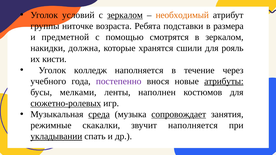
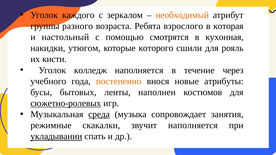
условий: условий -> каждого (78, 15)
зеркалом underline: present -> none (125, 15)
ниточке: ниточке -> разного (78, 26)
подставки: подставки -> взрослого (183, 26)
размера: размера -> которая (228, 26)
предметной: предметной -> настольный (65, 37)
в зеркалом: зеркалом -> кухонная (224, 37)
должна: должна -> утюгом (84, 48)
хранятся: хранятся -> которого (156, 48)
постепенно colour: purple -> orange (119, 81)
атрибуты underline: present -> none (224, 81)
мелками: мелками -> бытовых (78, 92)
сопровождает underline: present -> none (179, 114)
